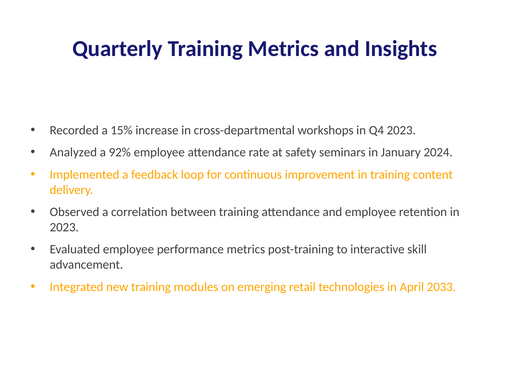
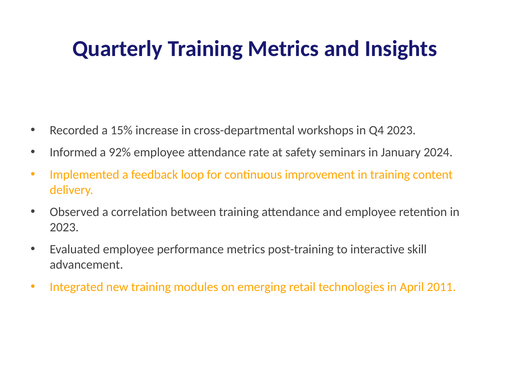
Analyzed: Analyzed -> Informed (73, 152)
2033: 2033 -> 2011 (441, 287)
